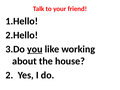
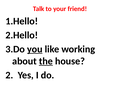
the underline: none -> present (46, 61)
